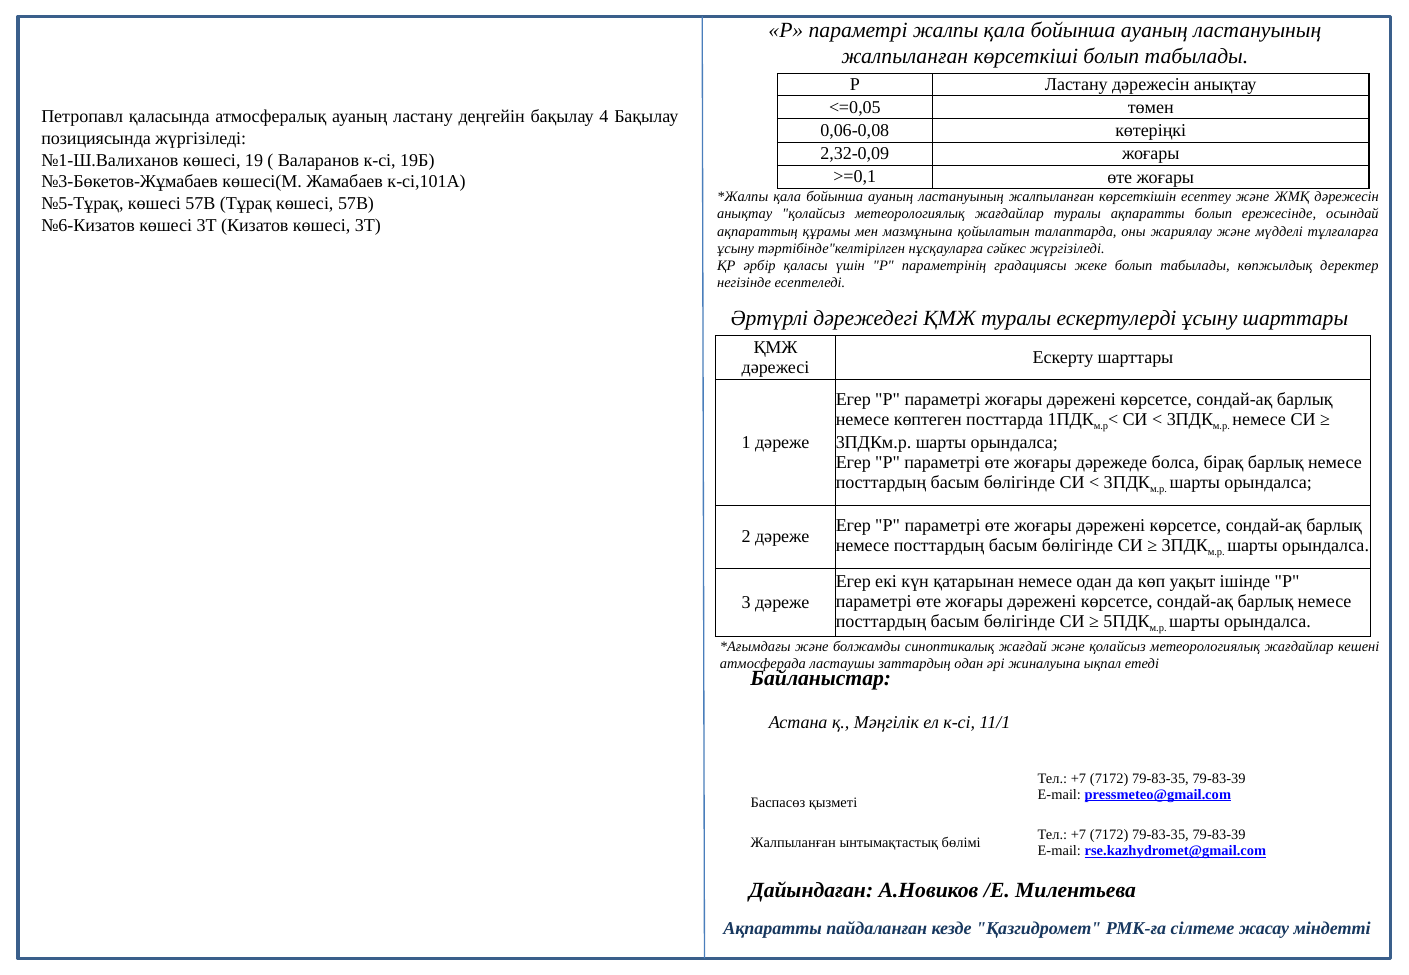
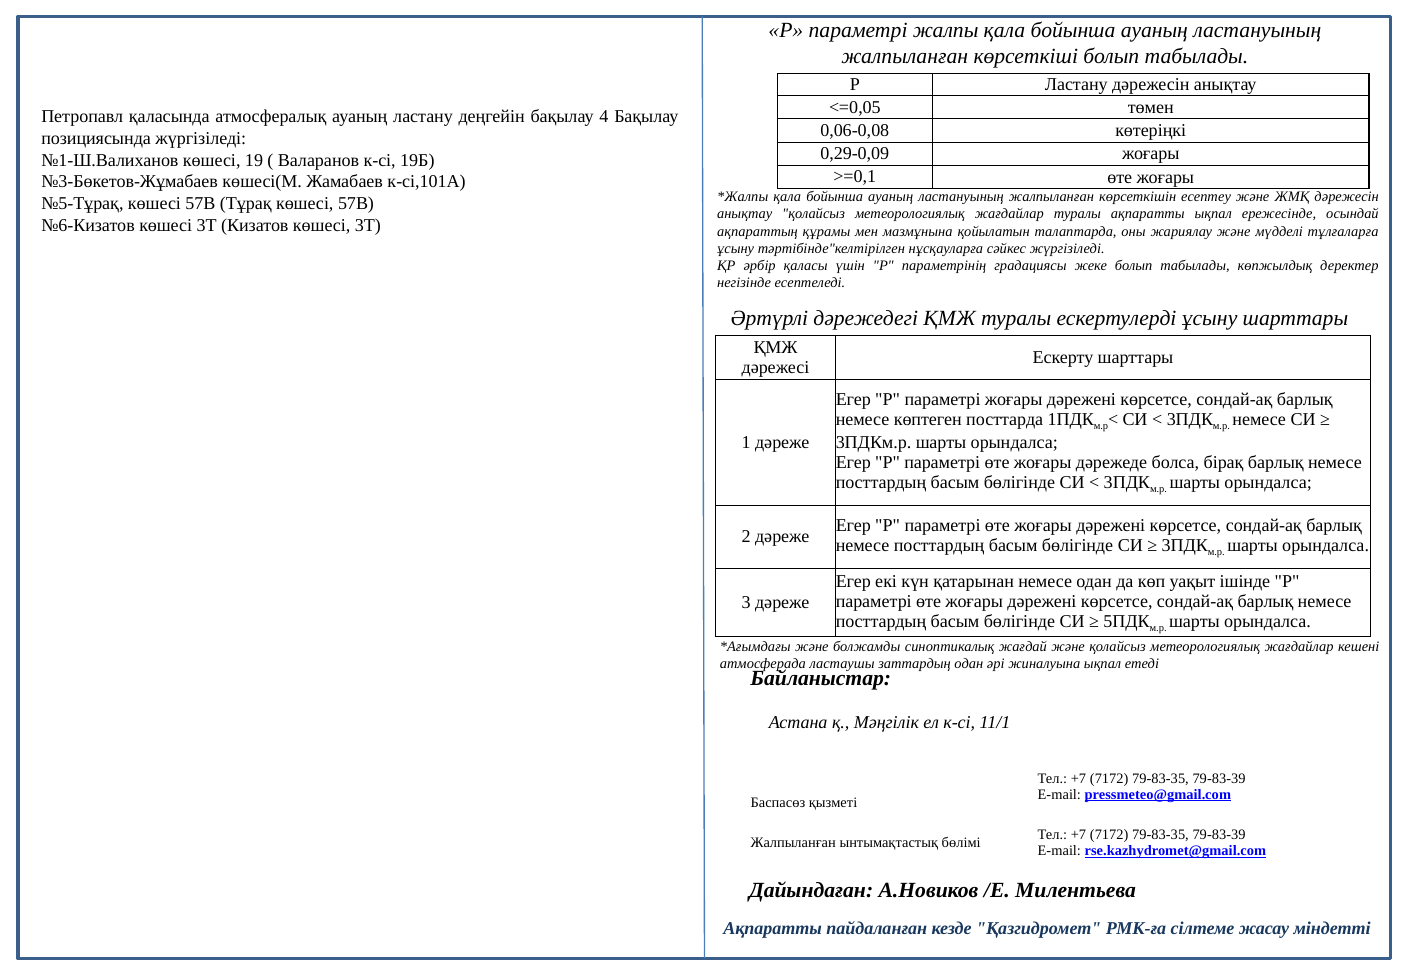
2,32-0,09: 2,32-0,09 -> 0,29-0,09 (855, 154)
ақпаратты болып: болып -> ықпал (1213, 214)
